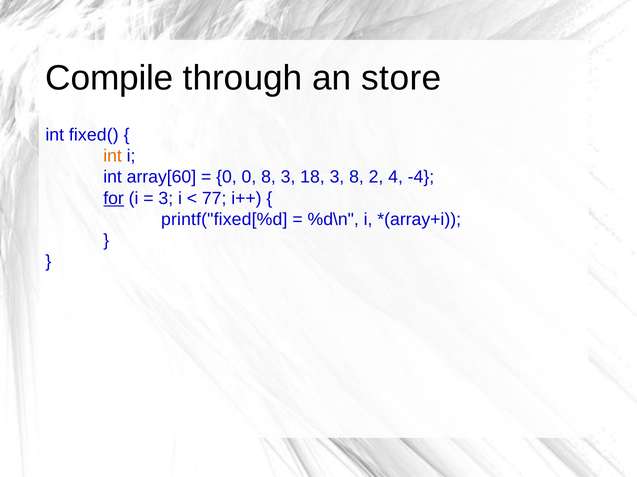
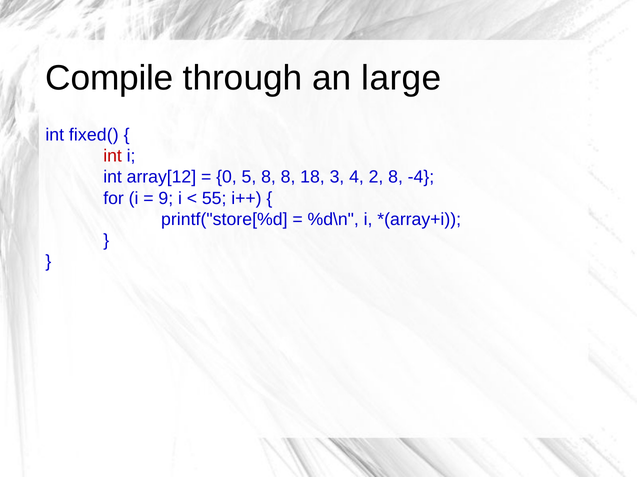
store: store -> large (401, 78)
int colour: orange -> red (113, 156)
array[60: array[60 -> array[12 (161, 177)
0 0: 0 -> 5 (249, 177)
8 3: 3 -> 8 (288, 177)
3 8: 8 -> 4 (356, 177)
2 4: 4 -> 8 (396, 177)
for underline: present -> none (114, 199)
3: 3 -> 9 (166, 199)
77: 77 -> 55 (214, 199)
printf("fixed[%d: printf("fixed[%d -> printf("store[%d (224, 220)
